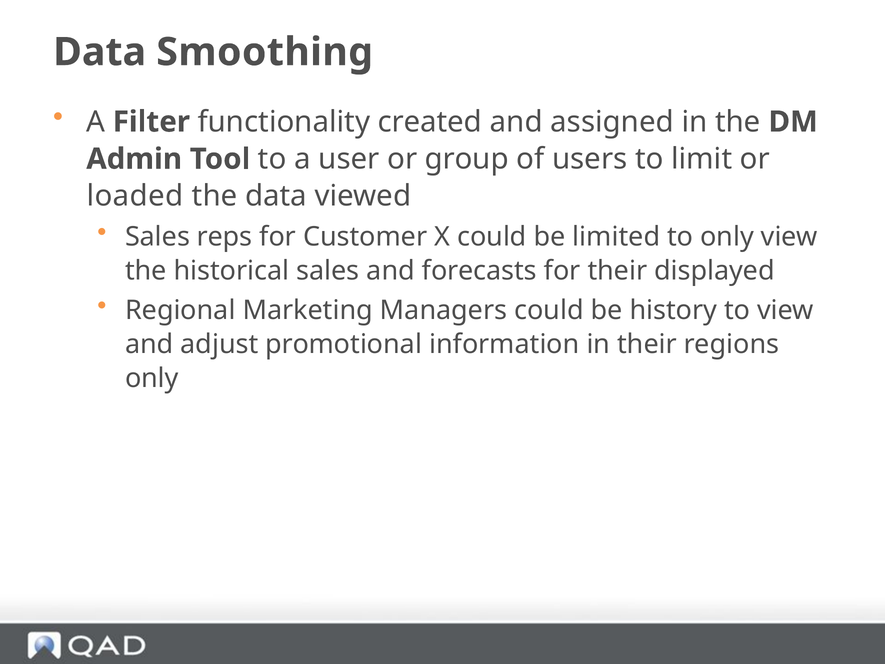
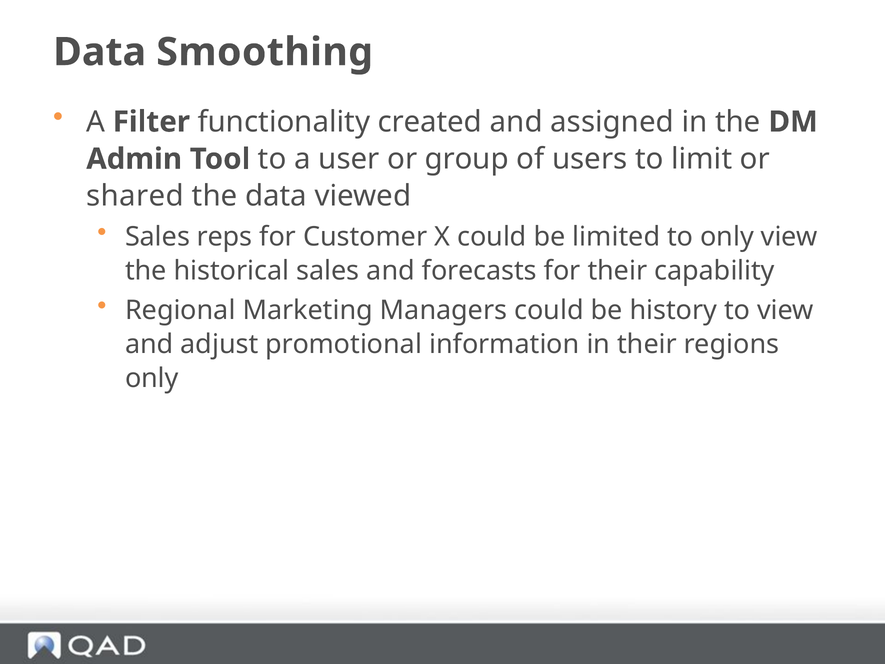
loaded: loaded -> shared (135, 196)
displayed: displayed -> capability (715, 271)
